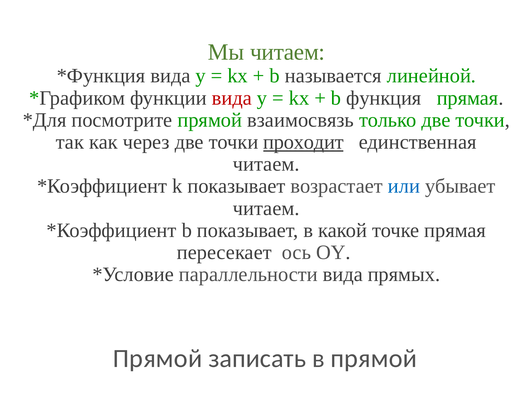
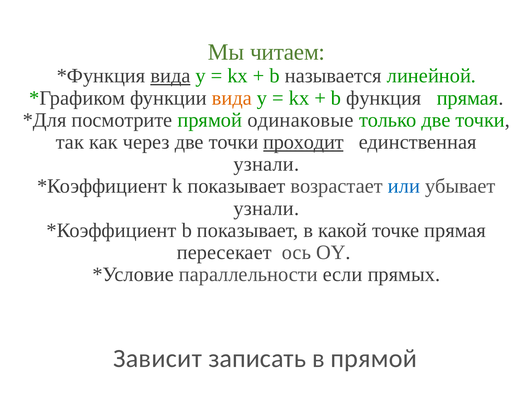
вида underline: none -> present (170, 76)
вида colour: red -> orange (232, 98)
взаимосвязь: взаимосвязь -> одинаковые (300, 120)
читаем: читаем -> узнали (266, 164)
читаем: читаем -> узнали (266, 209)
параллельности вида: вида -> если (343, 275)
Прямой: Прямой -> Зависит (157, 359)
